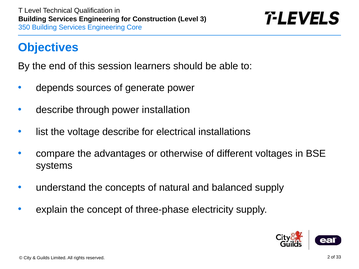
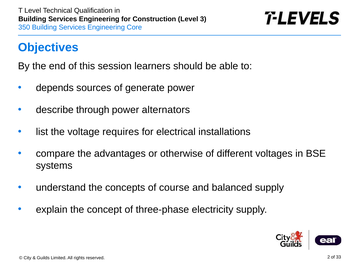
installation: installation -> alternators (166, 110)
voltage describe: describe -> requires (121, 132)
natural: natural -> course (174, 188)
